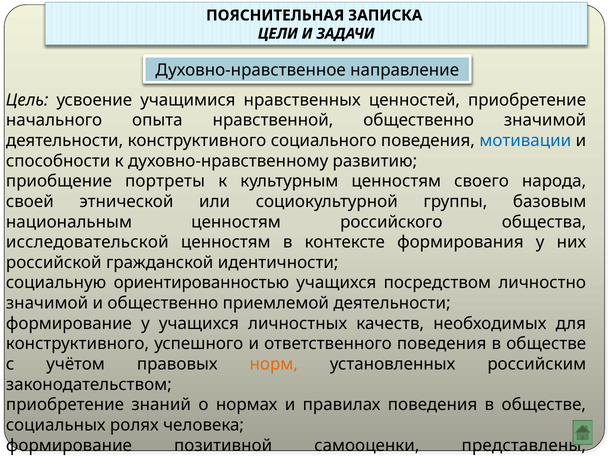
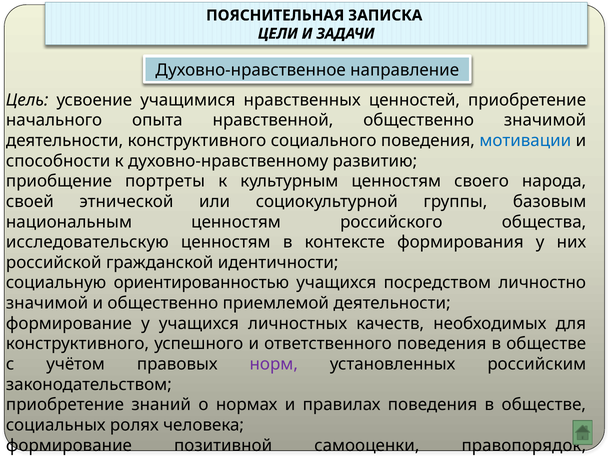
исследовательской: исследовательской -> исследовательскую (87, 242)
норм colour: orange -> purple (274, 364)
представлены: представлены -> правопорядок (524, 445)
